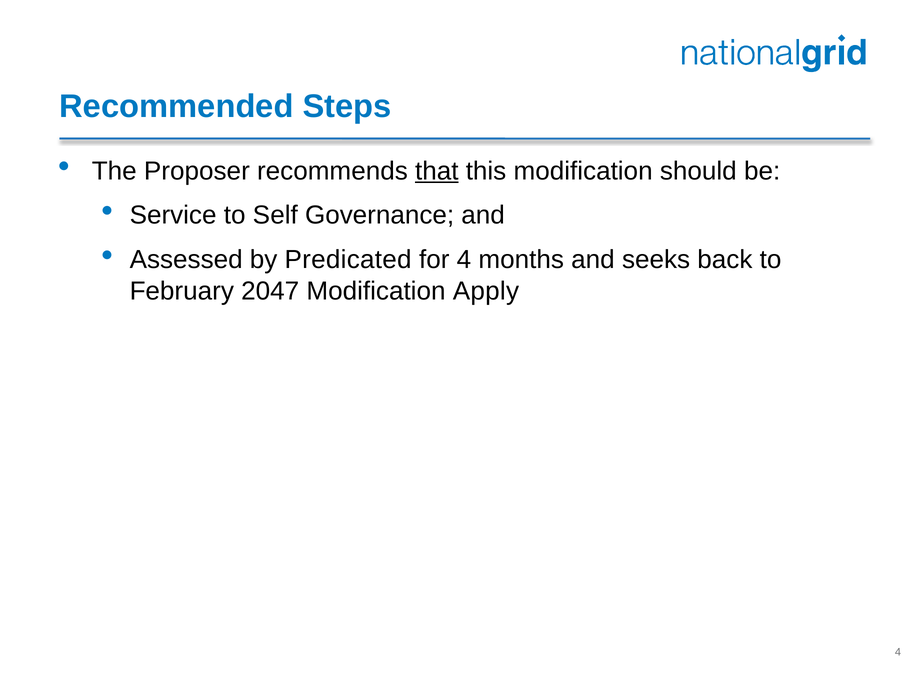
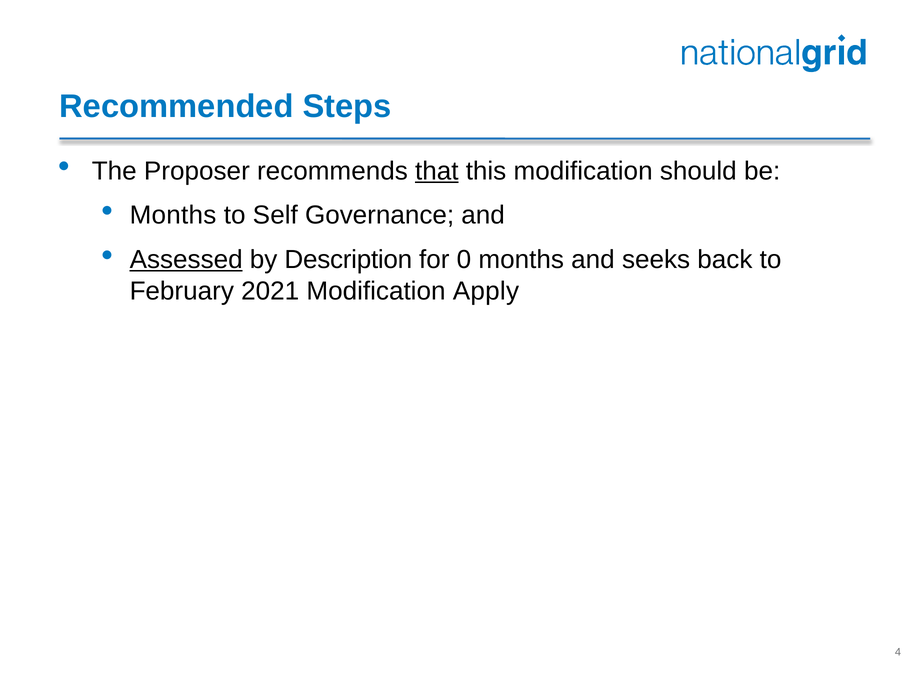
Service: Service -> Months (173, 215)
Assessed underline: none -> present (186, 260)
Predicated: Predicated -> Description (348, 260)
for 4: 4 -> 0 (464, 260)
2047: 2047 -> 2021 (270, 291)
